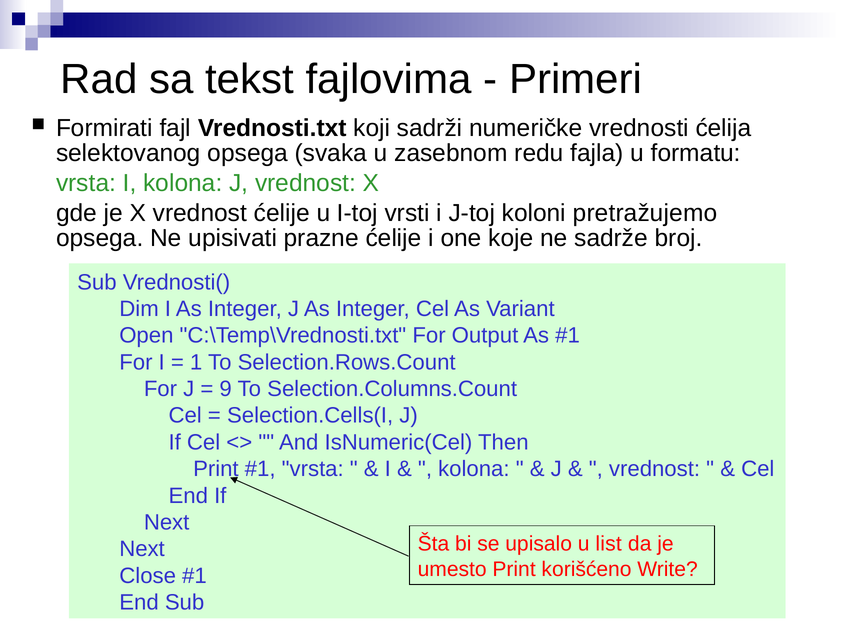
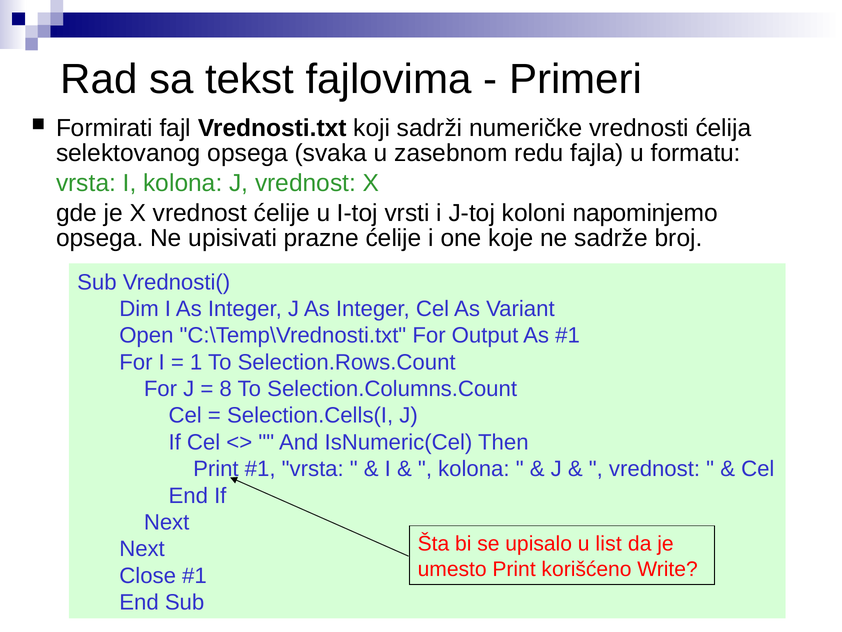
pretražujemo: pretražujemo -> napominjemo (645, 213)
9: 9 -> 8 (226, 389)
